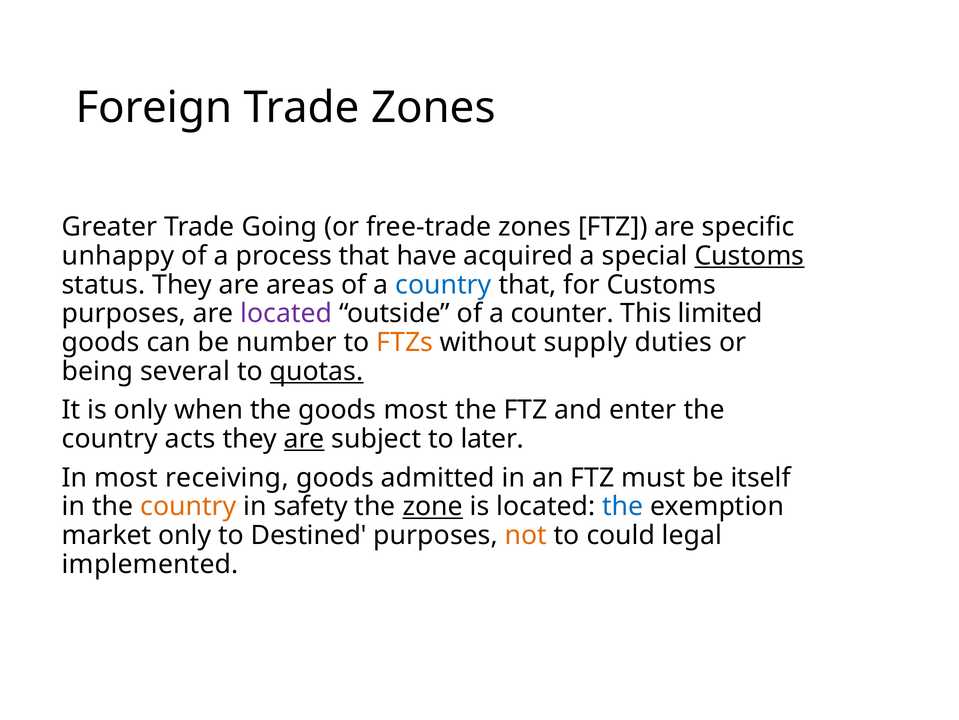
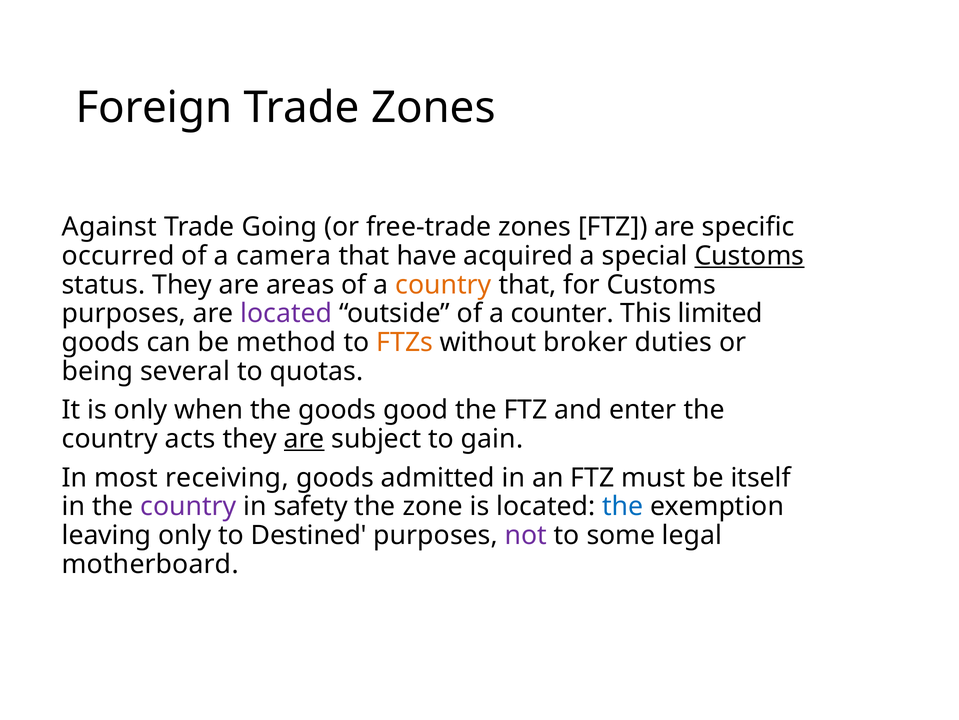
Greater: Greater -> Against (109, 227)
unhappy: unhappy -> occurred (118, 256)
process: process -> camera (284, 256)
country colour: blue -> orange (443, 284)
number: number -> method (286, 342)
supply: supply -> broker (585, 342)
quotas underline: present -> none (317, 371)
goods most: most -> good (416, 410)
later: later -> gain (492, 438)
country colour: orange -> purple (188, 506)
zone underline: present -> none (433, 506)
market: market -> leaving (107, 535)
not colour: orange -> purple (526, 535)
could: could -> some (621, 535)
implemented: implemented -> motherboard (150, 564)
